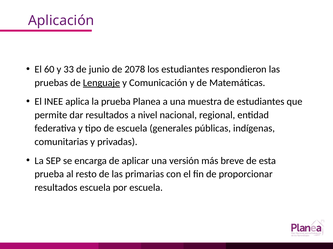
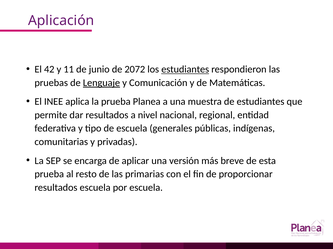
60: 60 -> 42 (49, 70)
33: 33 -> 11 (69, 70)
2078: 2078 -> 2072 (135, 70)
estudiantes underline: none -> present (185, 70)
